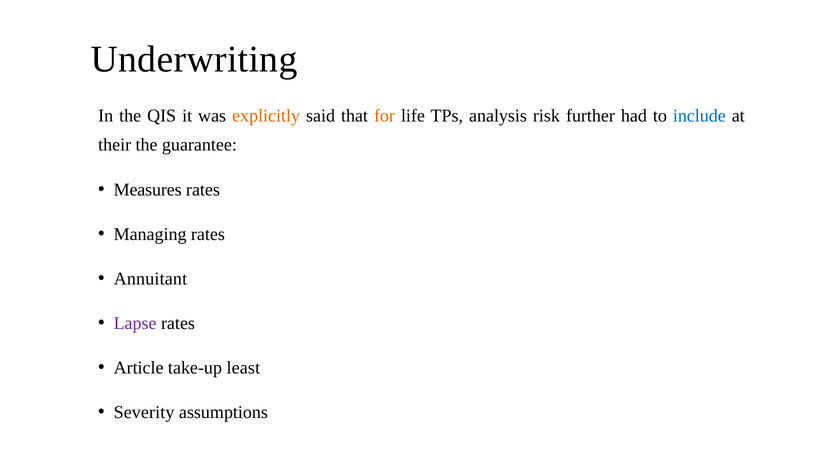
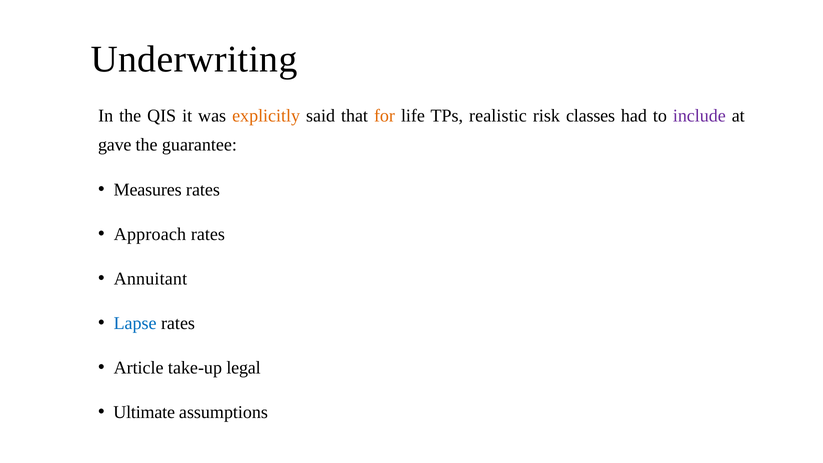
analysis: analysis -> realistic (498, 116)
further: further -> classes (591, 116)
include colour: blue -> purple (699, 116)
their: their -> gave (115, 145)
Managing: Managing -> Approach (150, 234)
Lapse colour: purple -> blue (135, 323)
least: least -> legal (244, 368)
Severity: Severity -> Ultimate (144, 412)
